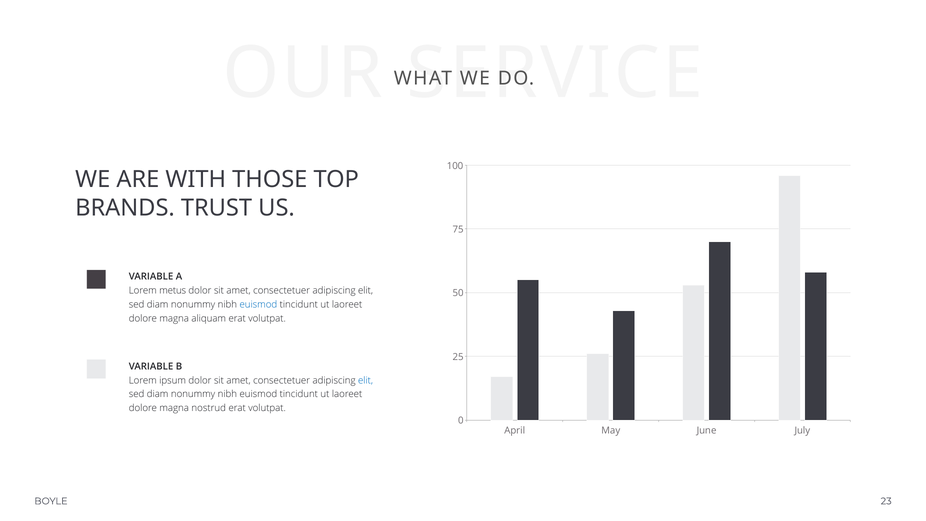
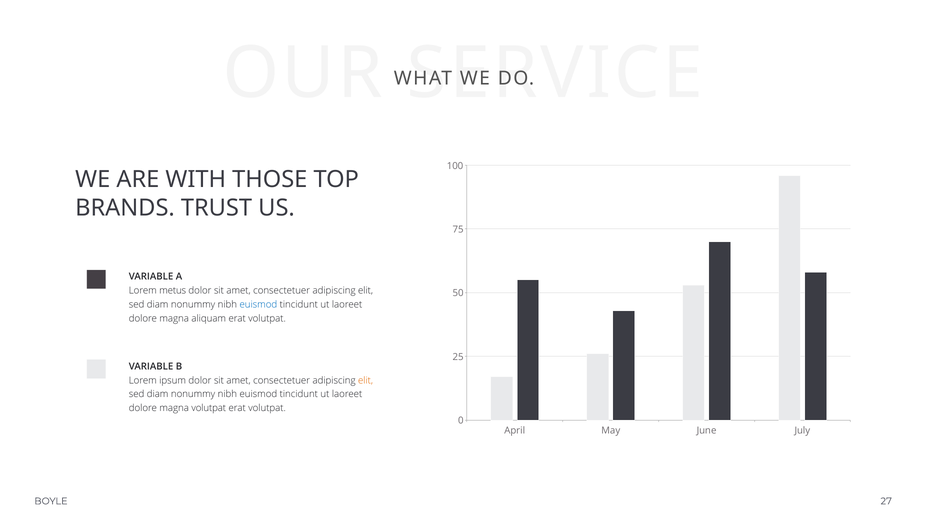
elit colour: blue -> orange (366, 380)
magna nostrud: nostrud -> volutpat (209, 408)
23: 23 -> 27 (886, 501)
